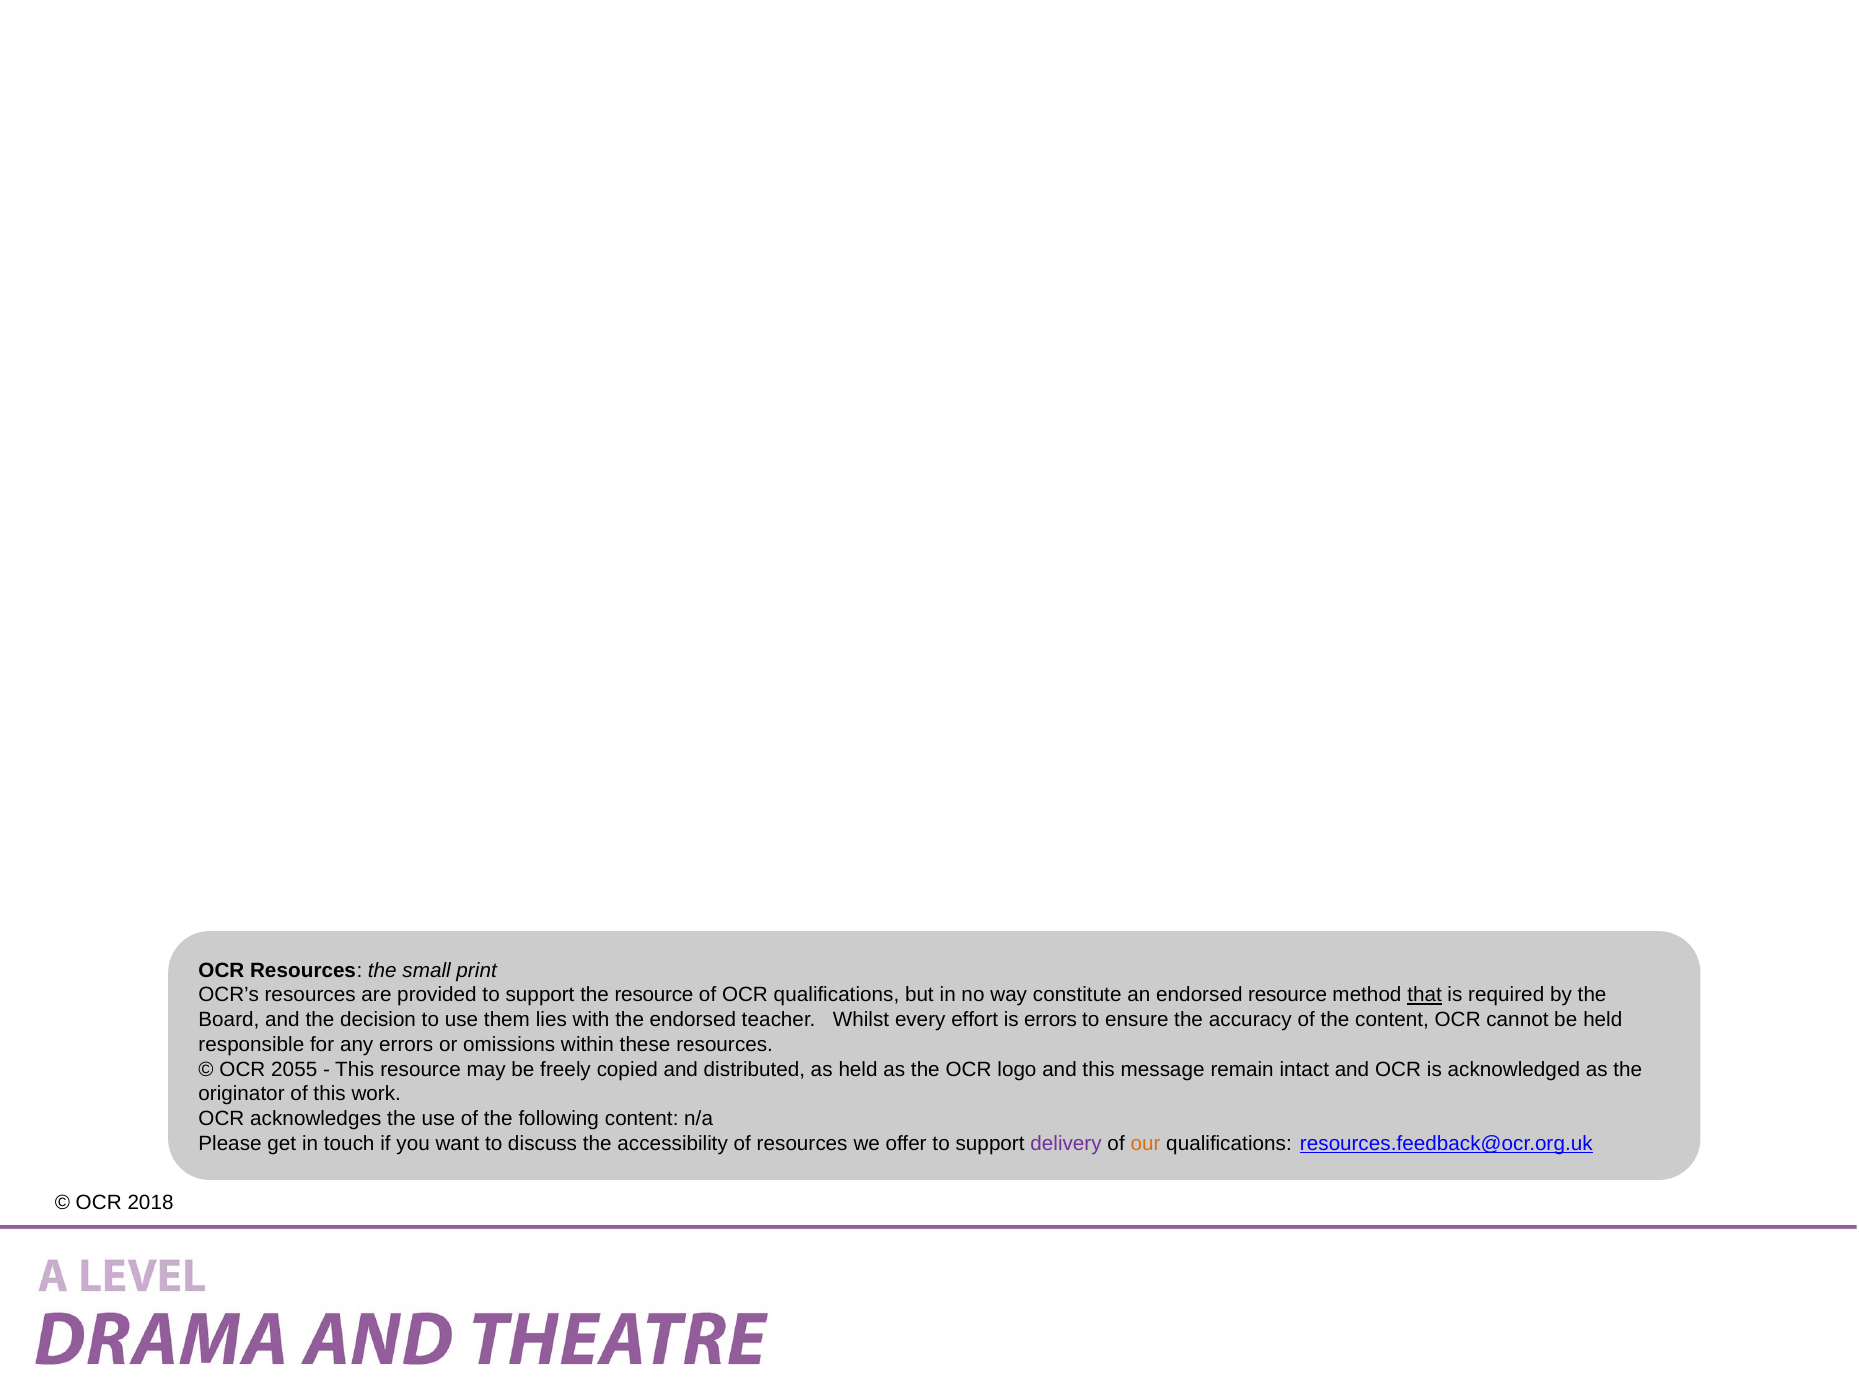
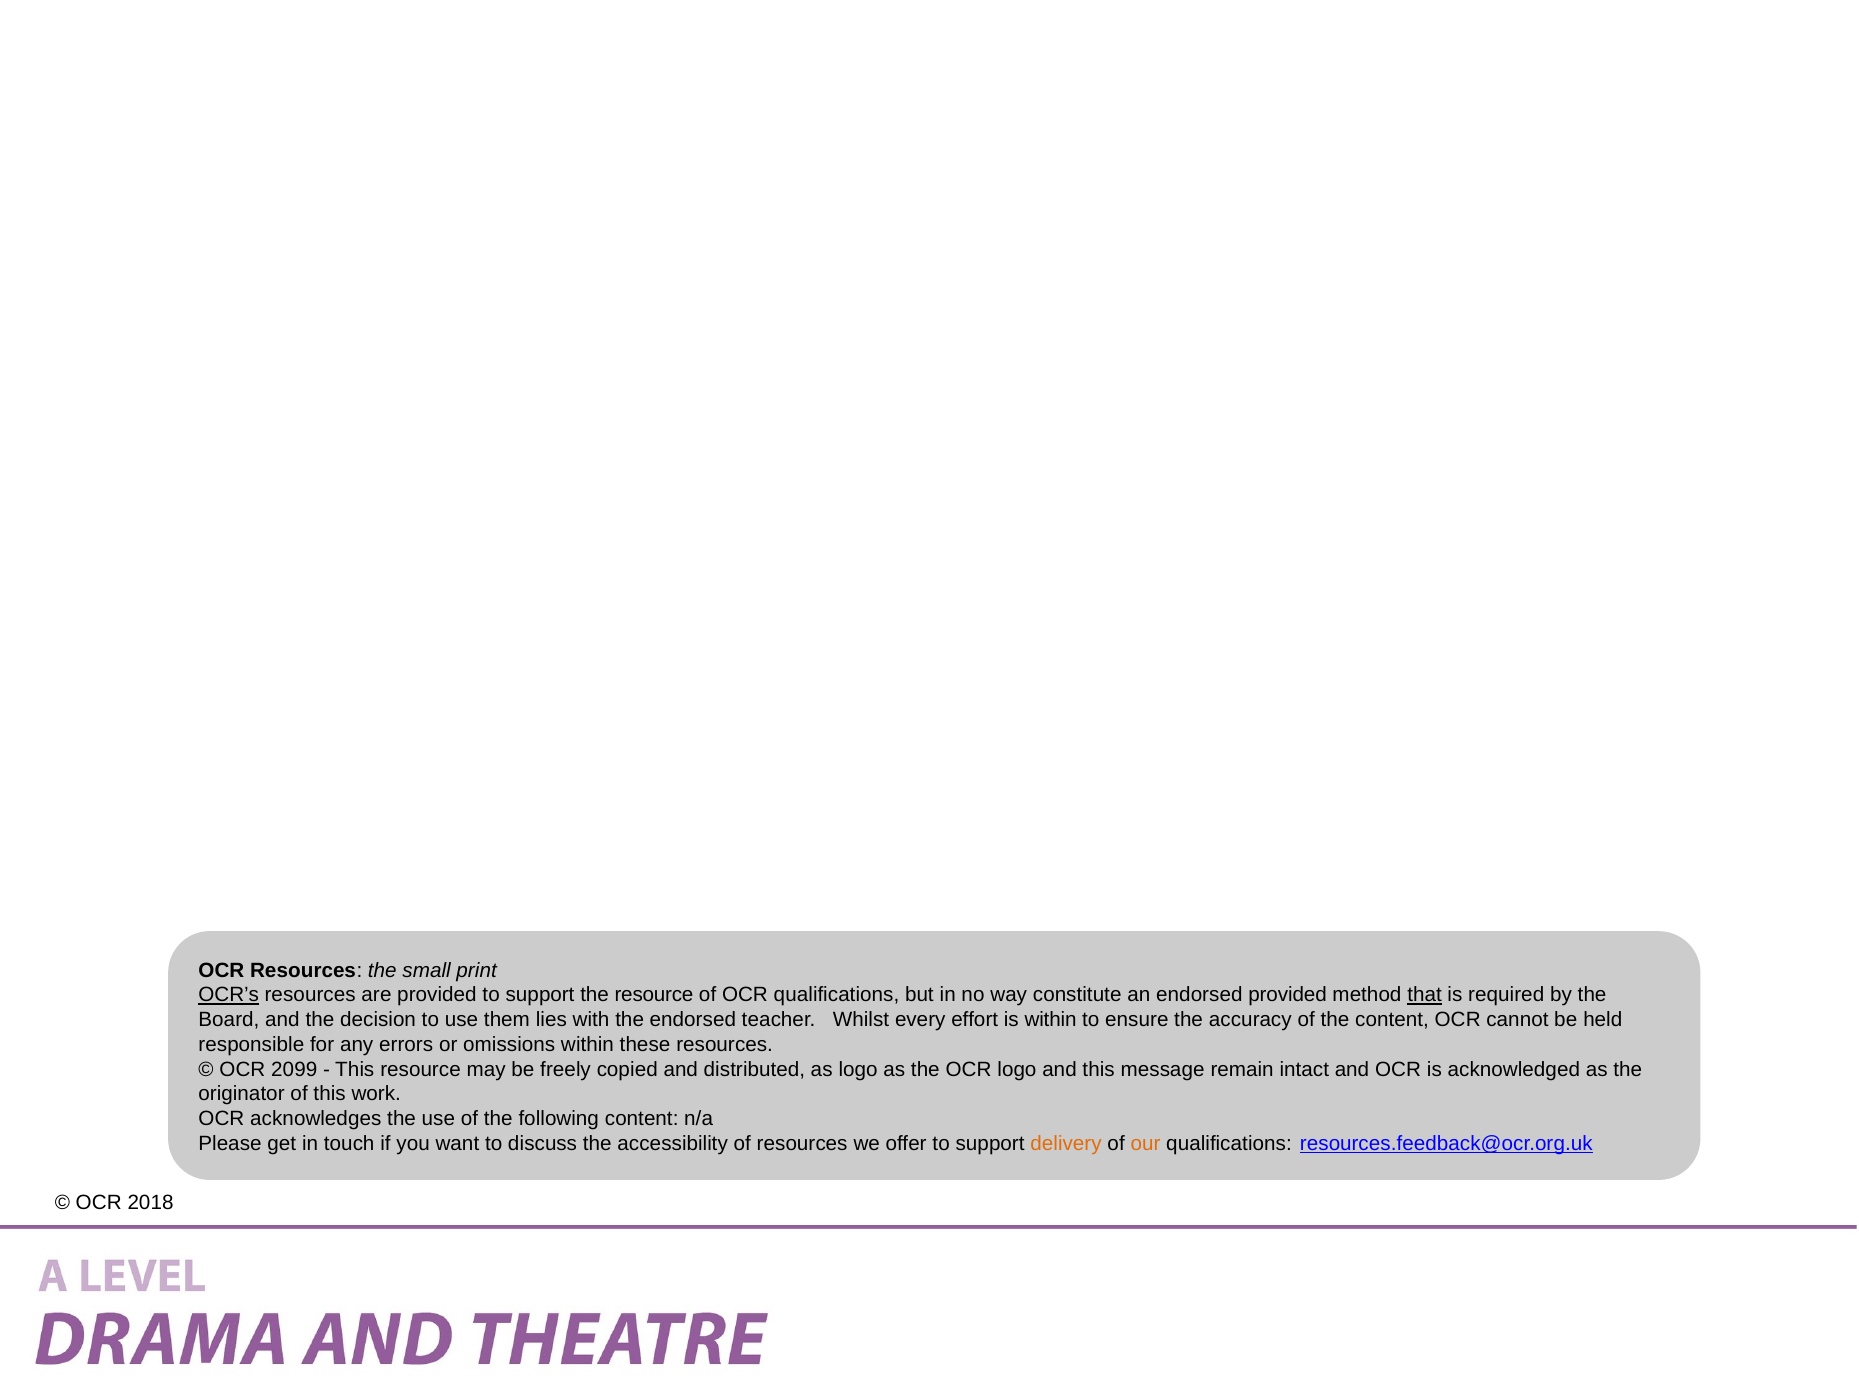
OCR’s underline: none -> present (229, 995)
endorsed resource: resource -> provided (1288, 995)
is errors: errors -> within (1051, 1020)
2055: 2055 -> 2099 (294, 1070)
as held: held -> logo (858, 1070)
delivery colour: purple -> orange (1066, 1144)
